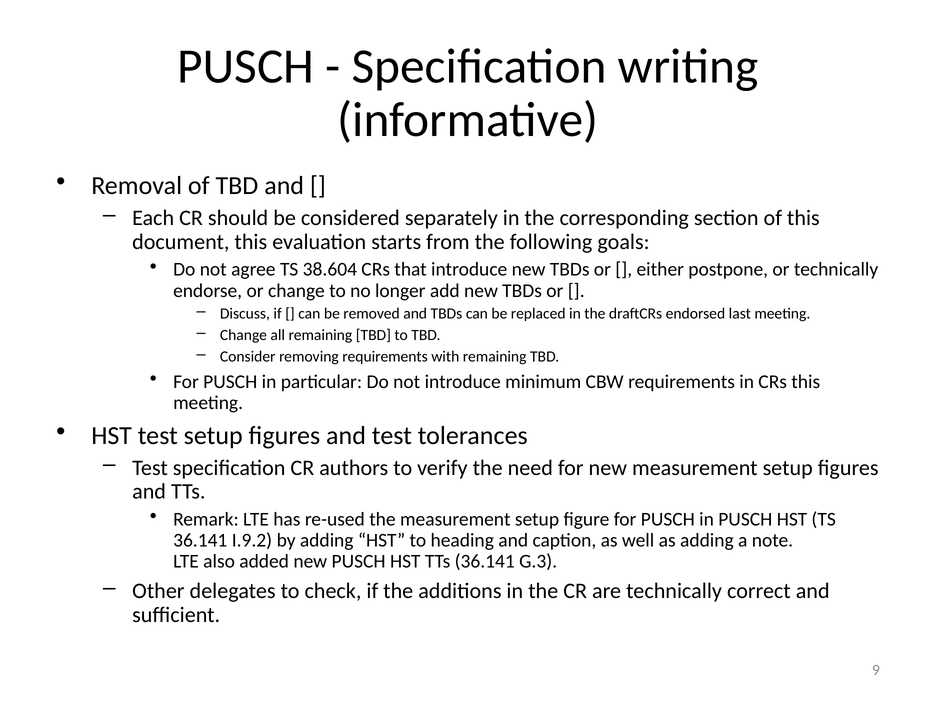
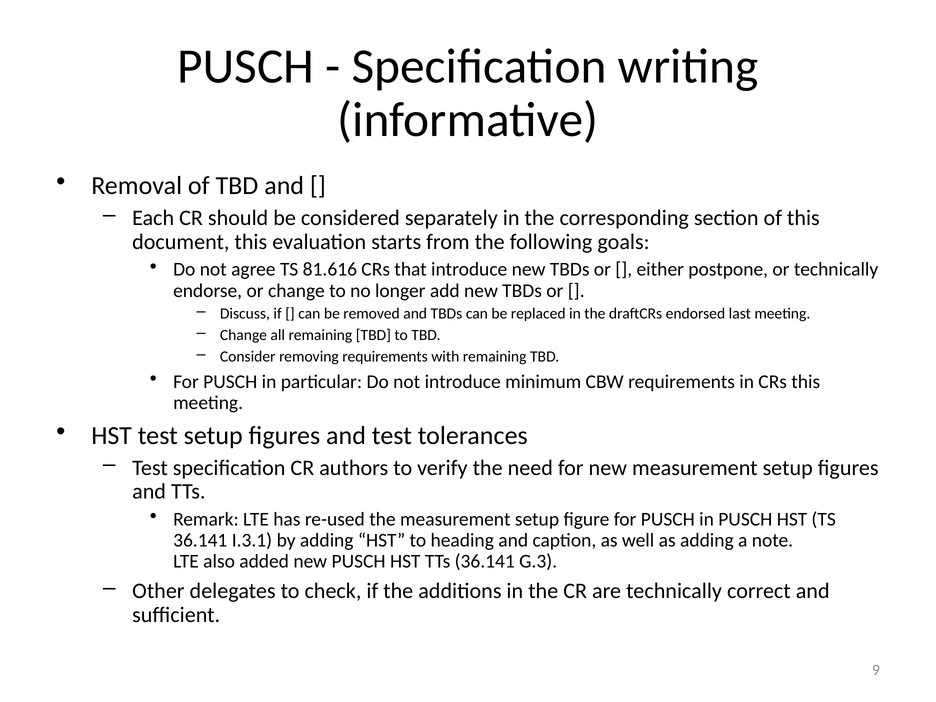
38.604: 38.604 -> 81.616 (330, 270)
I.9.2: I.9.2 -> I.3.1 (252, 540)
